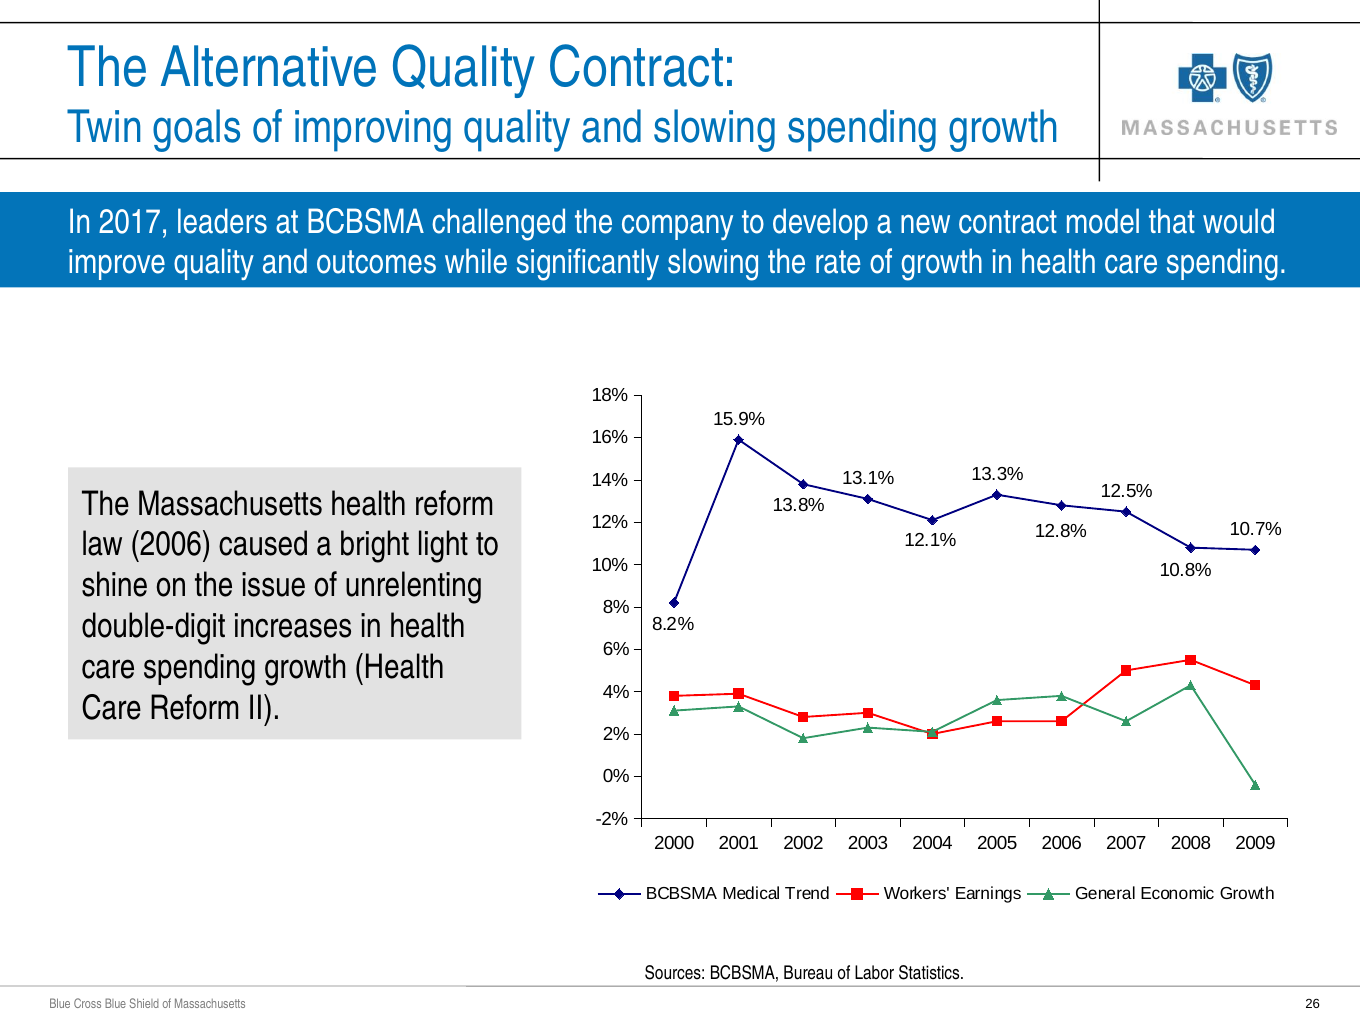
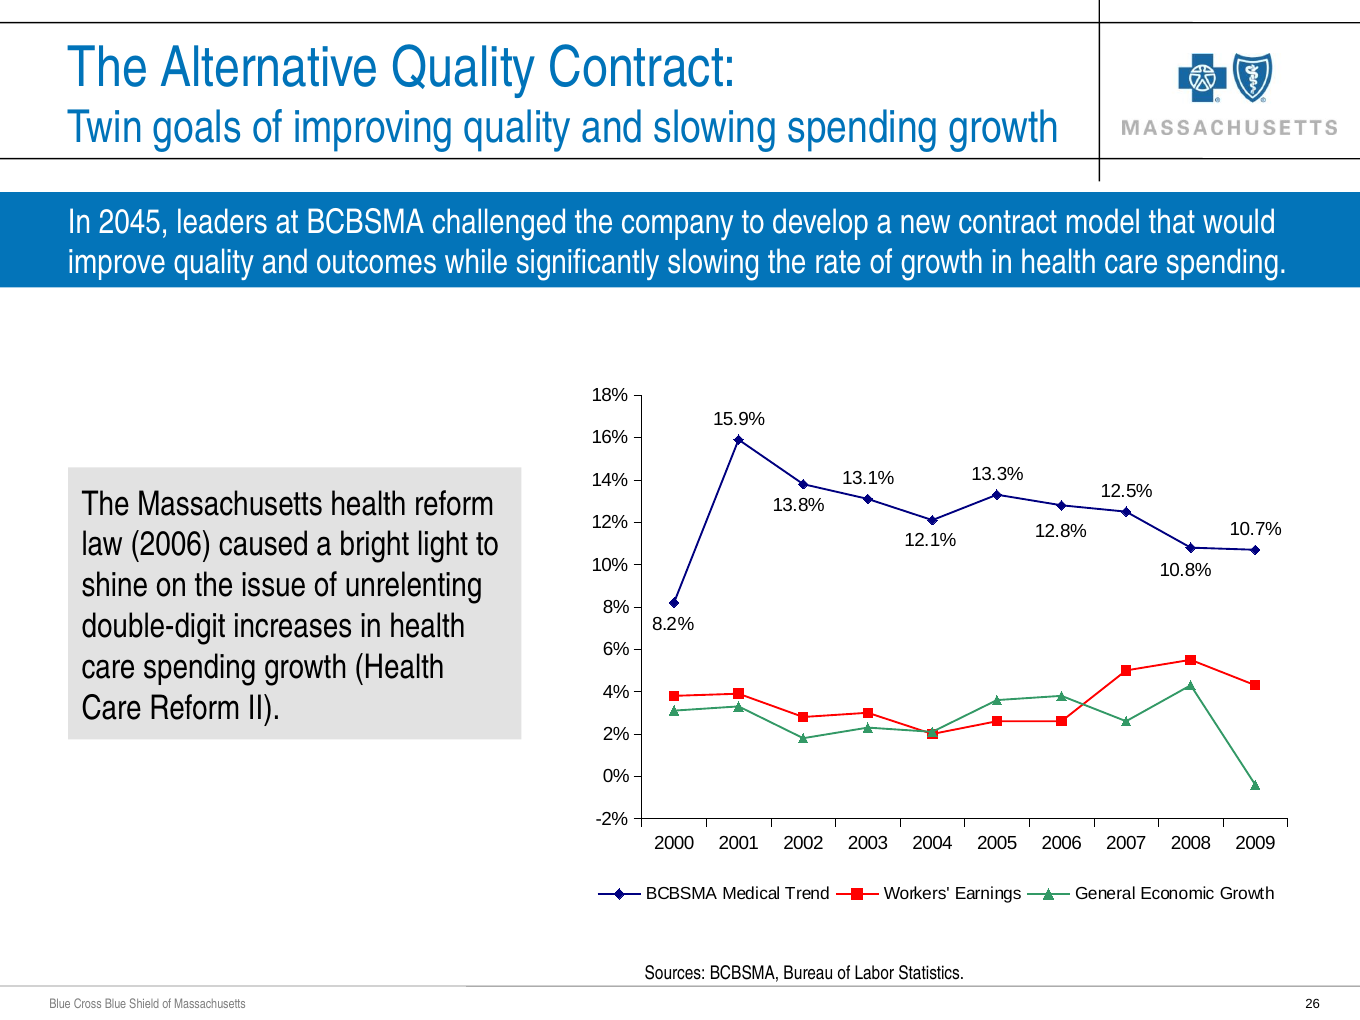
2017: 2017 -> 2045 (134, 222)
